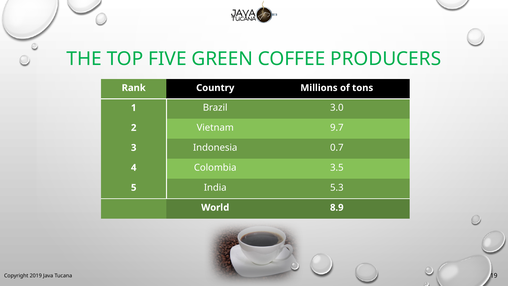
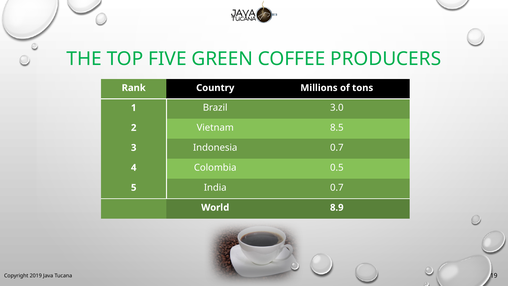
9.7: 9.7 -> 8.5 (337, 128)
3.5: 3.5 -> 0.5 (337, 168)
India 5.3: 5.3 -> 0.7 (337, 187)
